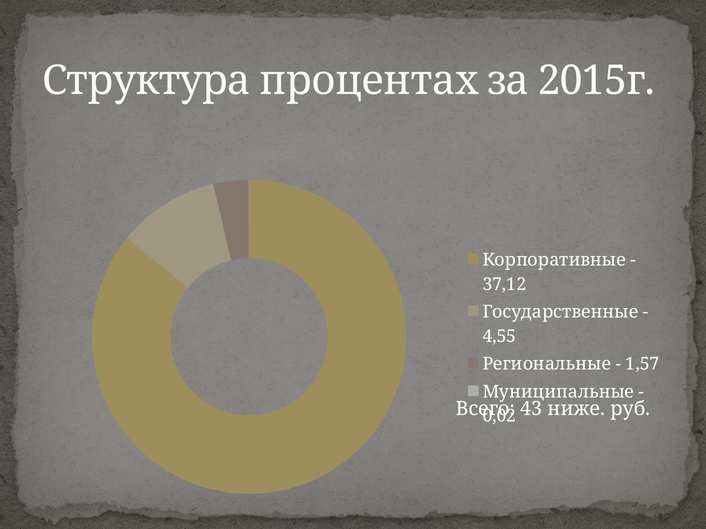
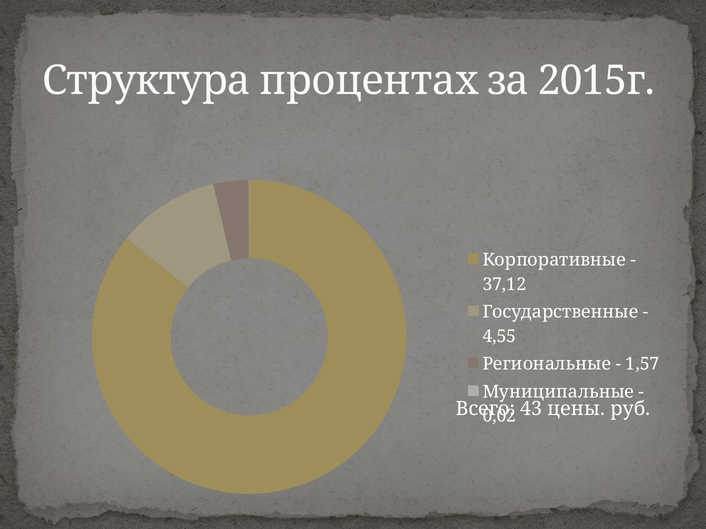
ниже: ниже -> цены (576, 409)
